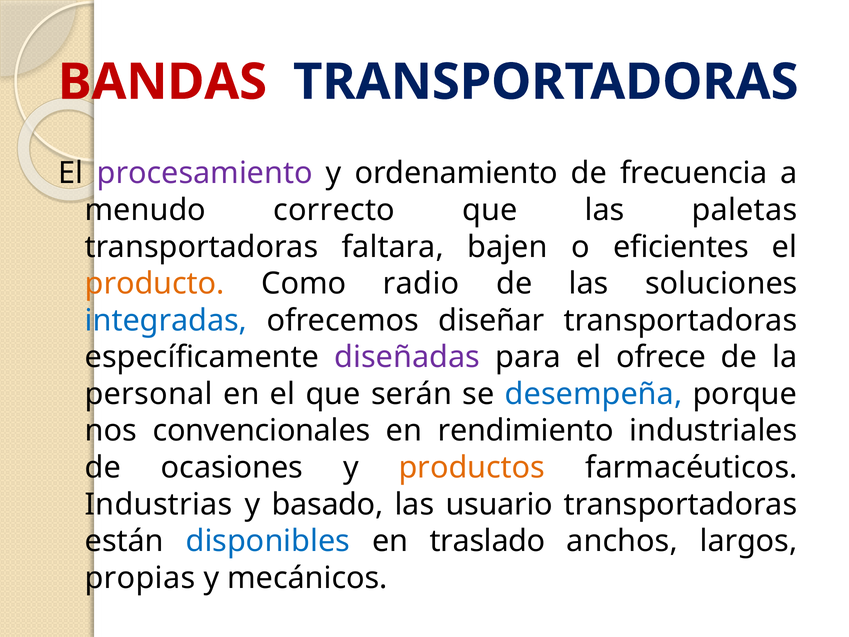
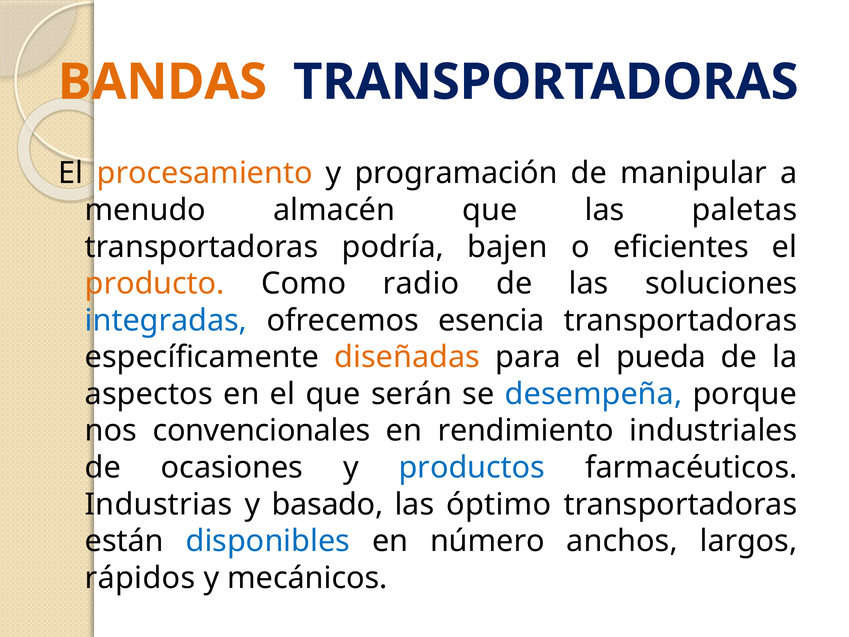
BANDAS colour: red -> orange (162, 82)
procesamiento colour: purple -> orange (205, 173)
ordenamiento: ordenamiento -> programación (456, 173)
frecuencia: frecuencia -> manipular (694, 173)
correcto: correcto -> almacén (334, 210)
faltara: faltara -> podría (393, 247)
diseñar: diseñar -> esencia (491, 320)
diseñadas colour: purple -> orange (407, 357)
ofrece: ofrece -> pueda (661, 357)
personal: personal -> aspectos (149, 394)
productos colour: orange -> blue (472, 467)
usuario: usuario -> óptimo (499, 504)
traslado: traslado -> número (487, 541)
propias: propias -> rápidos (140, 578)
